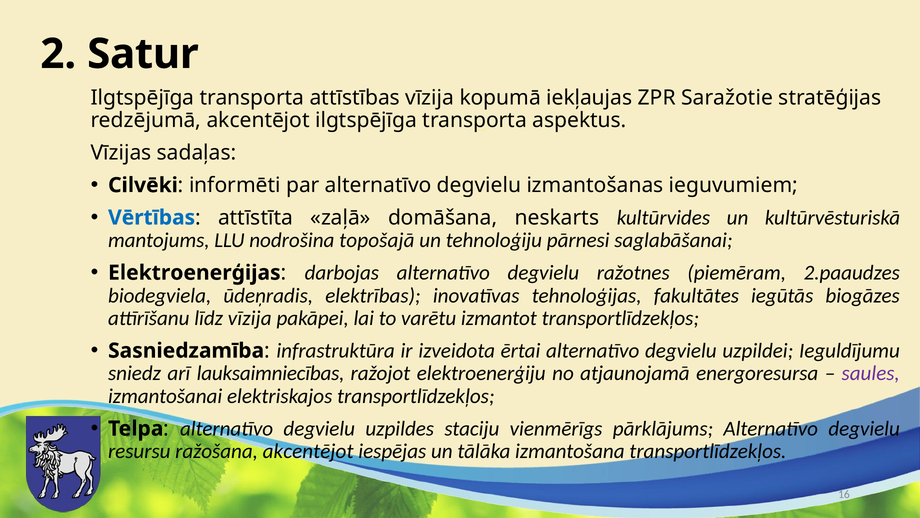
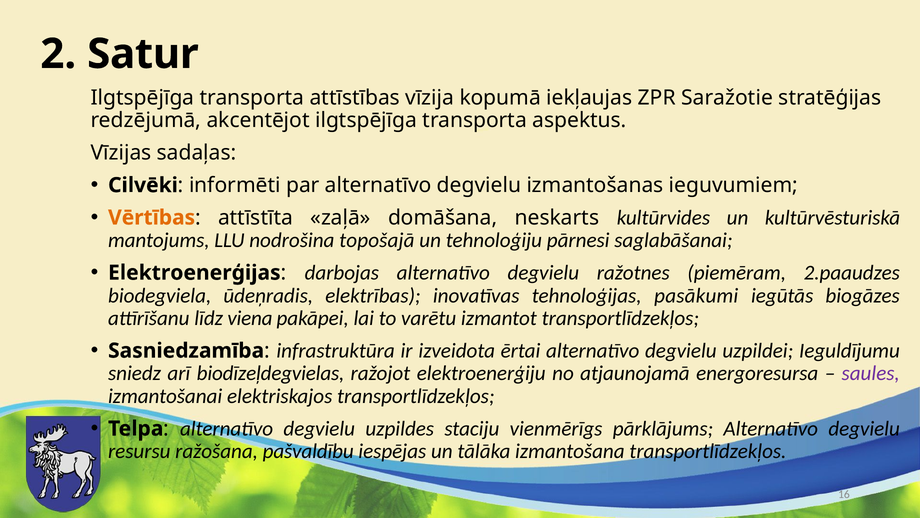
Vērtības colour: blue -> orange (152, 217)
fakultātes: fakultātes -> pasākumi (696, 295)
līdz vīzija: vīzija -> viena (250, 318)
lauksaimniecības: lauksaimniecības -> biodīzeļdegvielas (271, 373)
ražošana akcentējot: akcentējot -> pašvaldību (308, 451)
